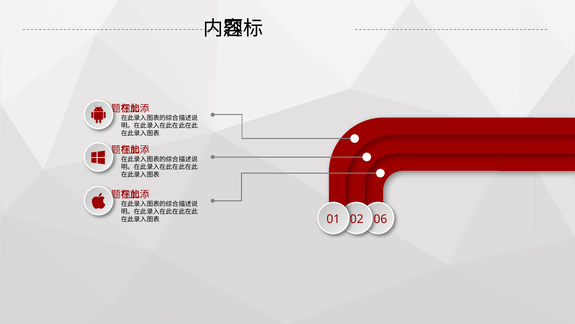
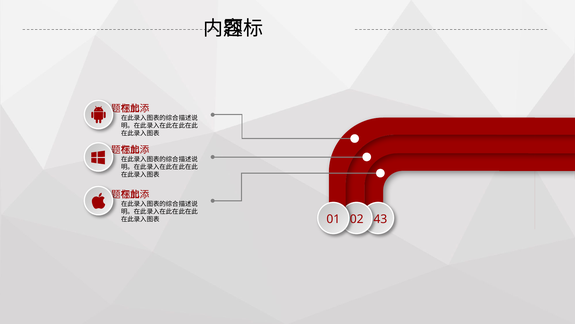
06: 06 -> 43 (380, 219)
